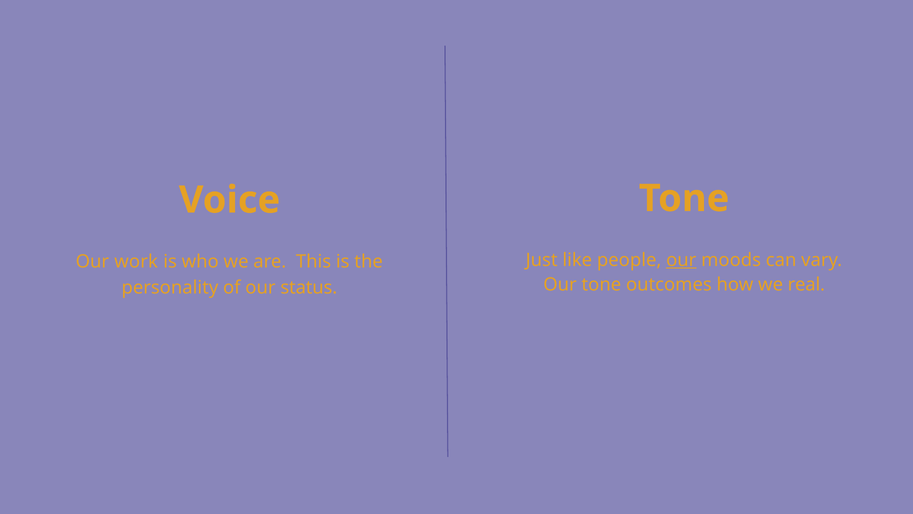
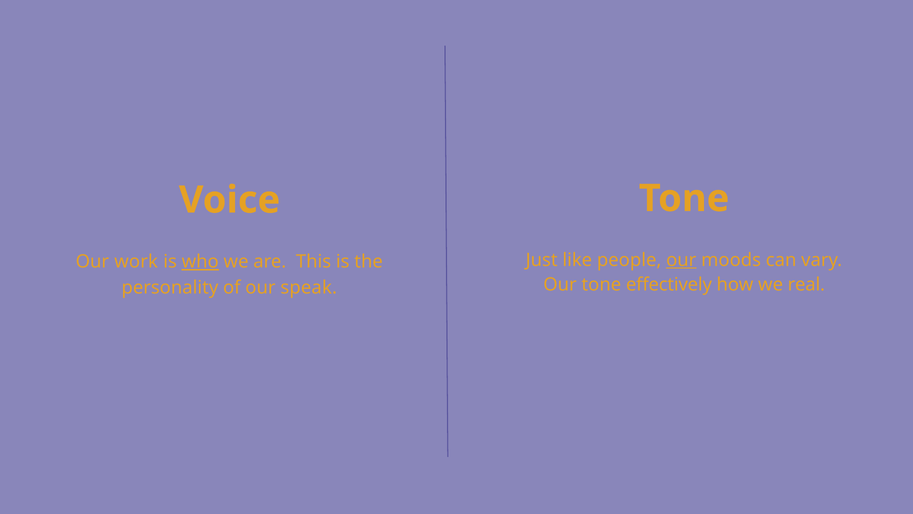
who underline: none -> present (200, 262)
outcomes: outcomes -> effectively (669, 285)
status: status -> speak (309, 287)
